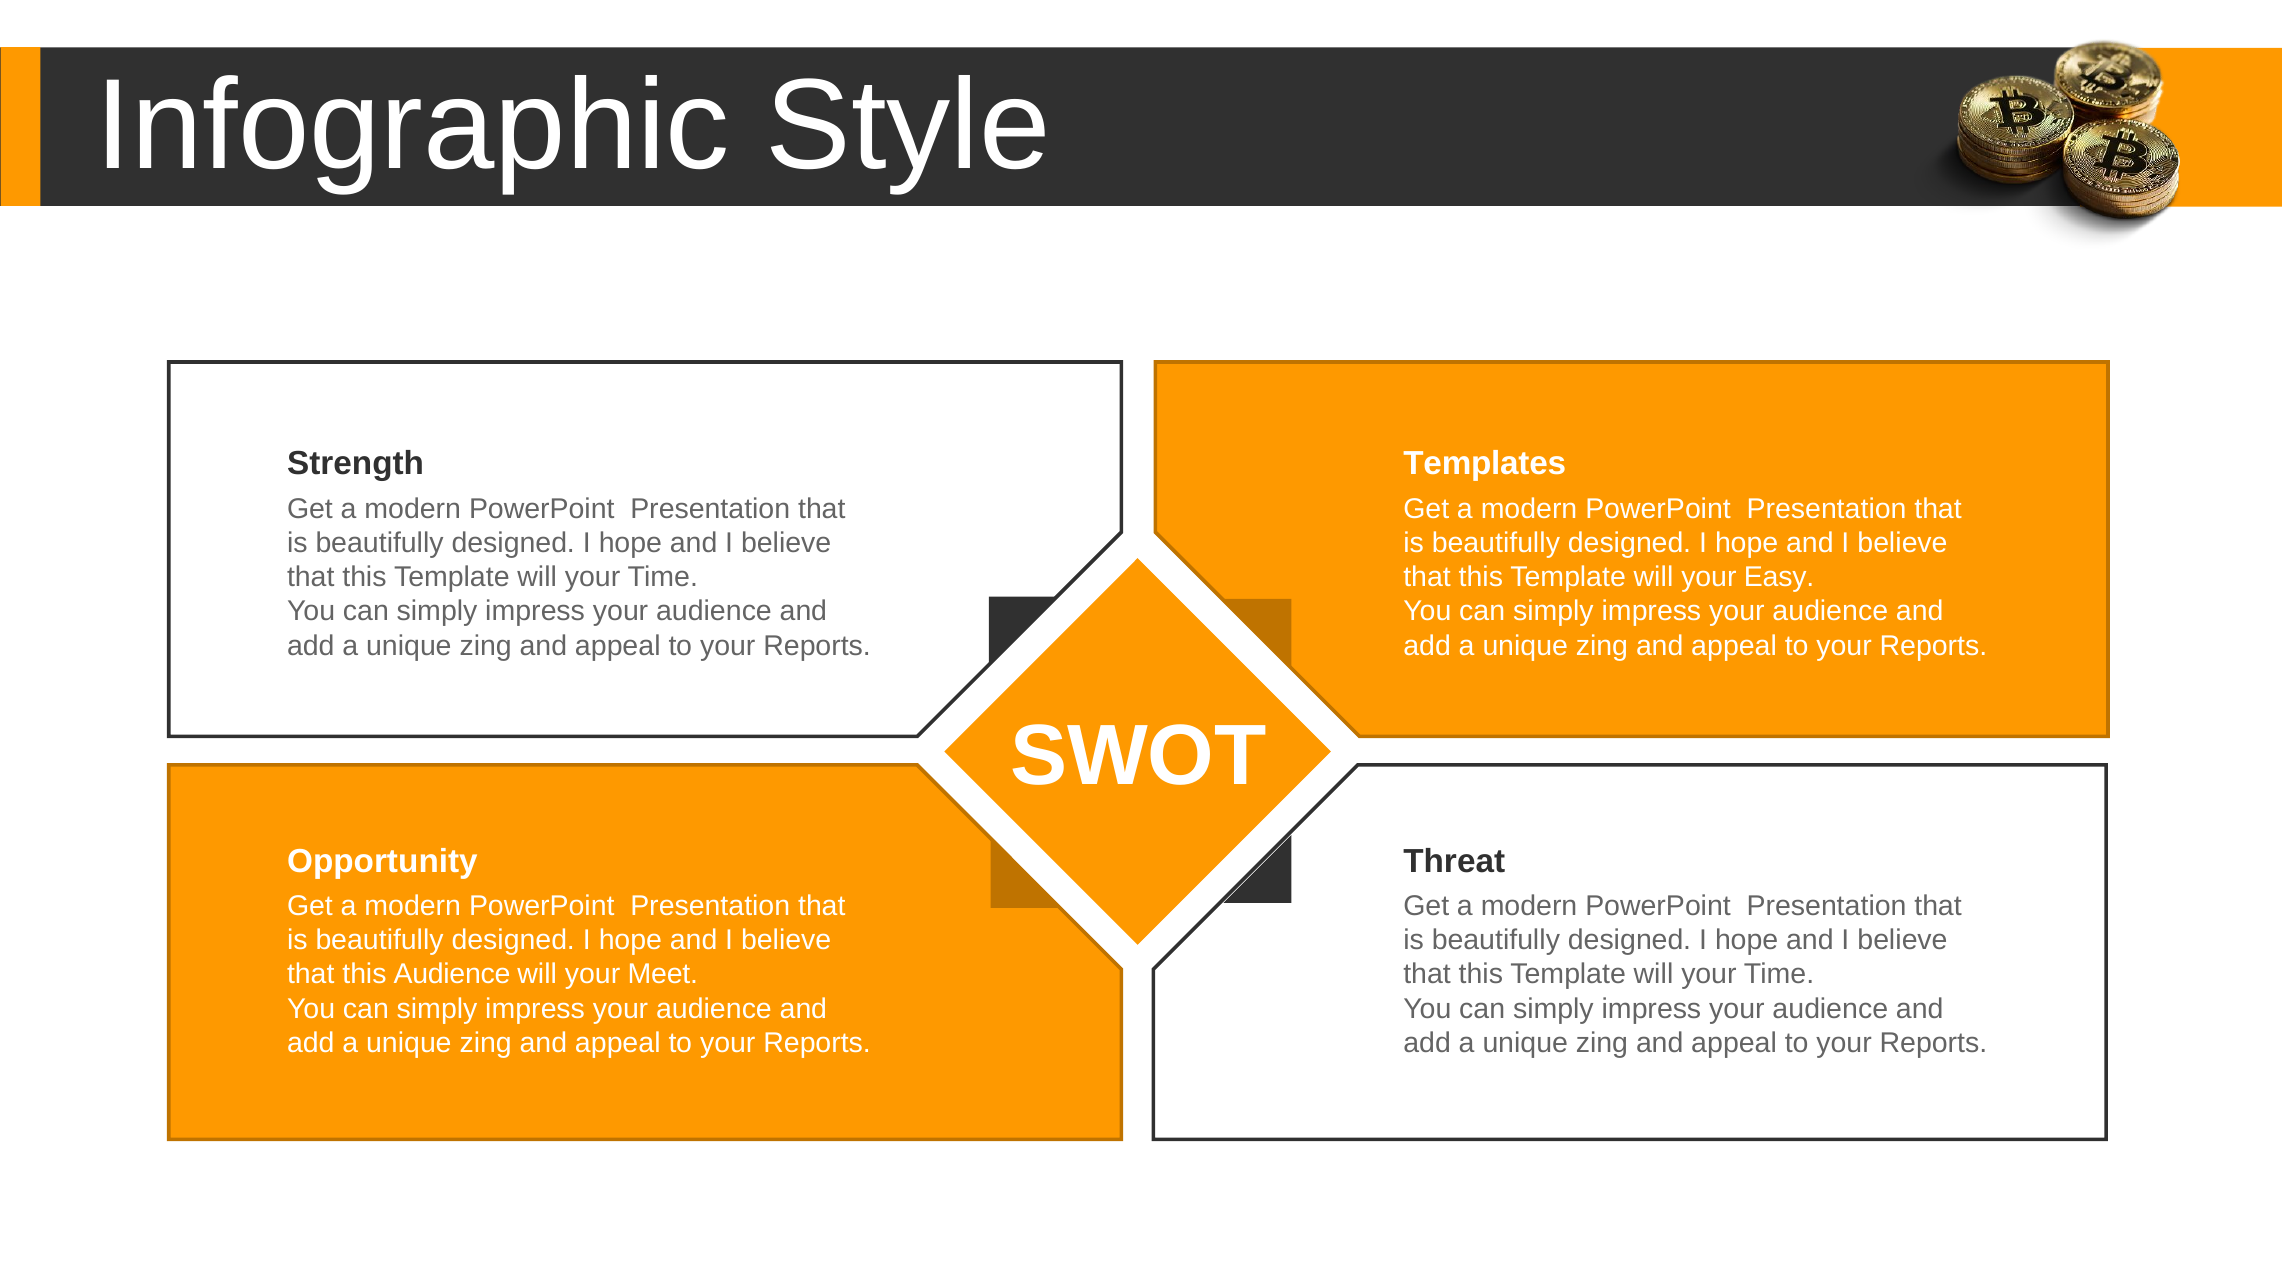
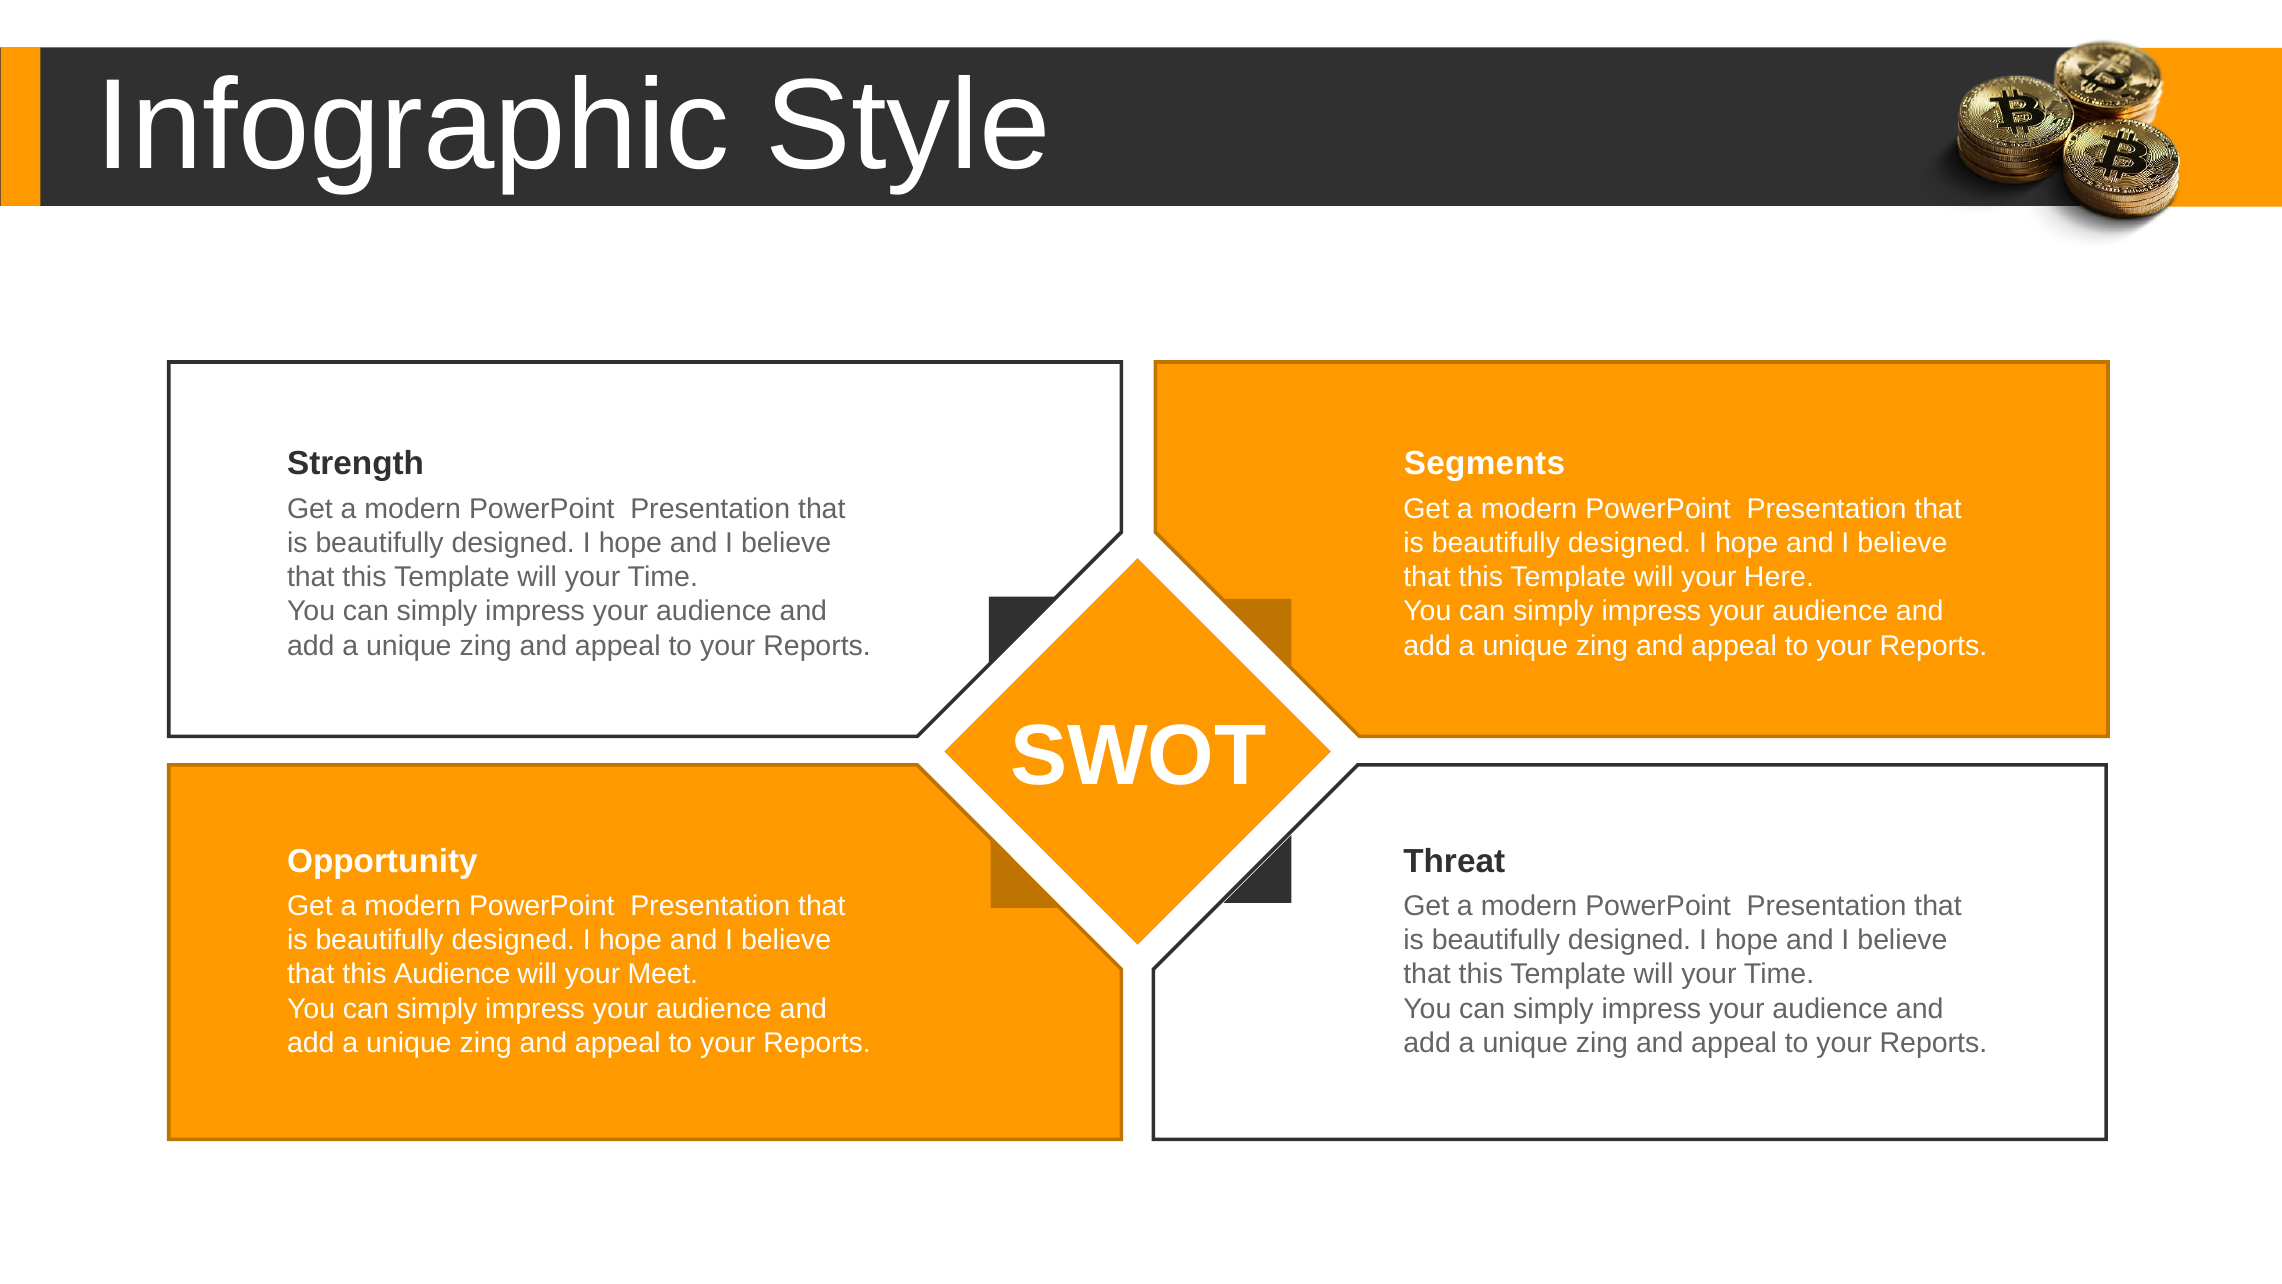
Templates: Templates -> Segments (1484, 464)
Easy: Easy -> Here (1779, 577)
